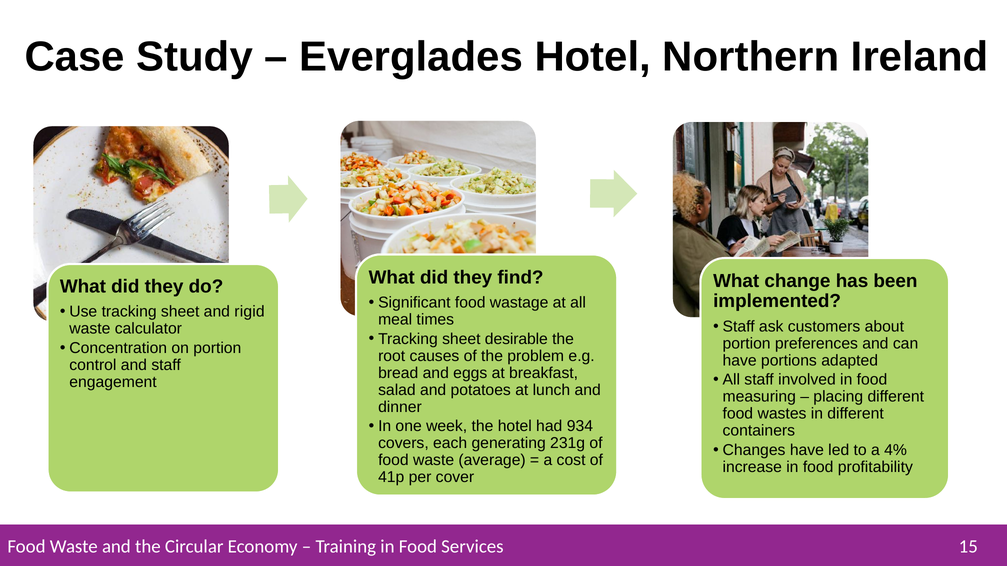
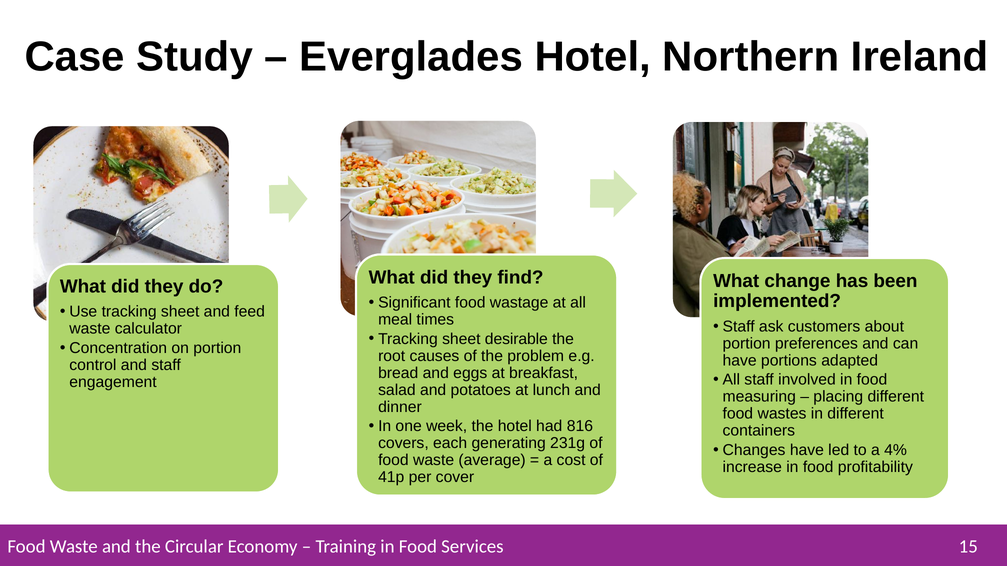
rigid: rigid -> feed (250, 312)
934: 934 -> 816 (580, 427)
